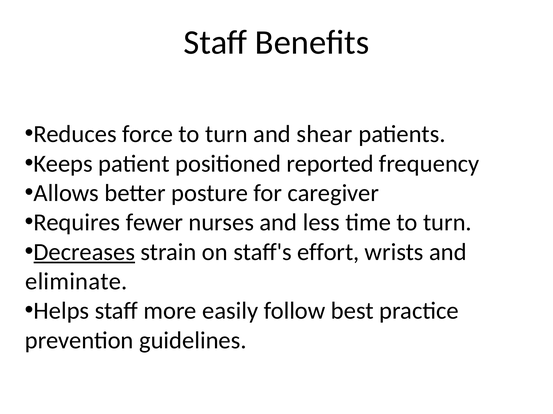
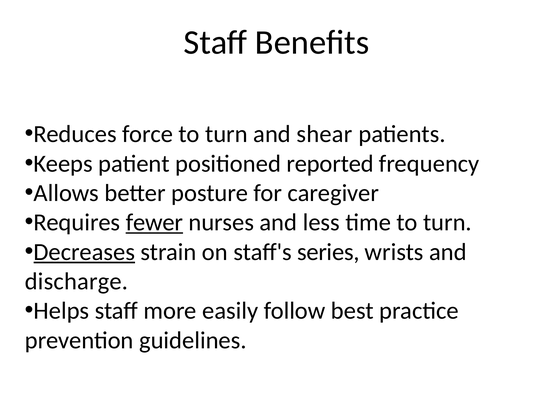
fewer underline: none -> present (154, 223)
effort: effort -> series (328, 252)
eliminate: eliminate -> discharge (76, 282)
